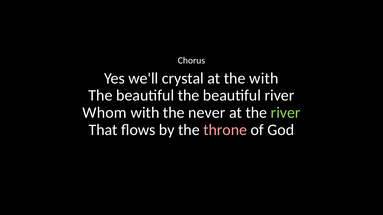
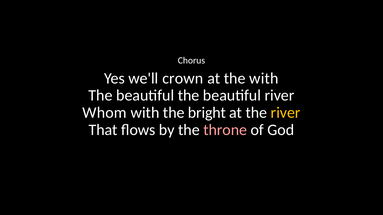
crystal: crystal -> crown (183, 78)
never: never -> bright (207, 113)
river colour: light green -> yellow (286, 113)
